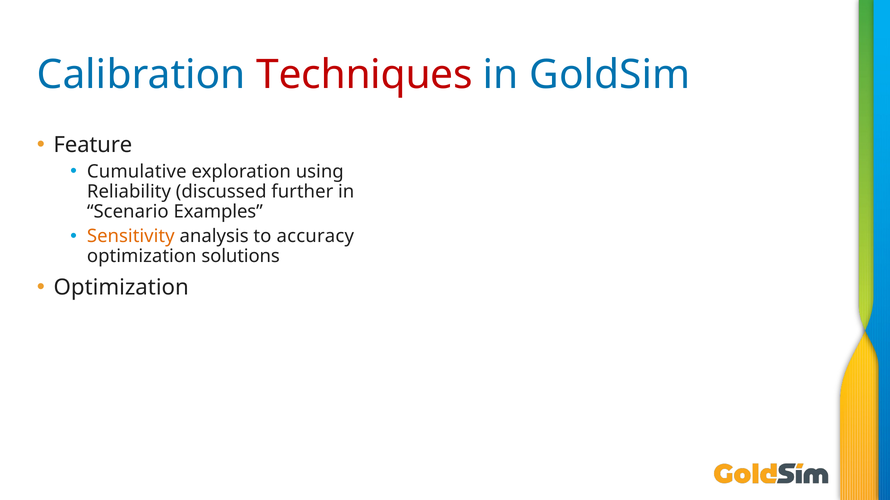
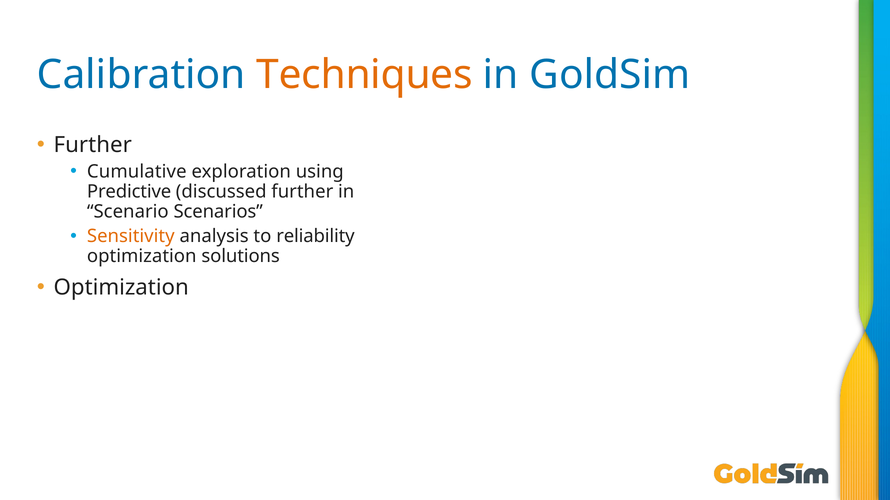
Techniques colour: red -> orange (364, 75)
Feature: Feature -> Further (93, 145)
Reliability: Reliability -> Predictive (129, 192)
Examples: Examples -> Scenarios (218, 212)
accuracy: accuracy -> reliability (315, 237)
